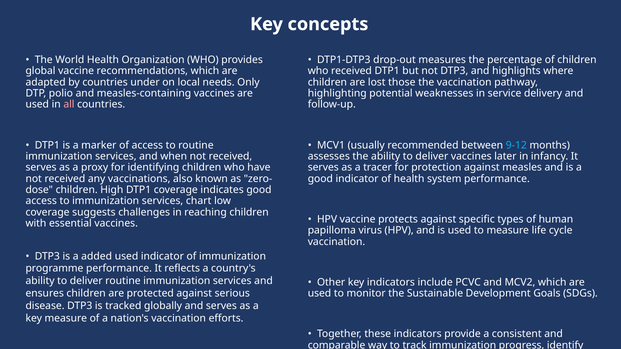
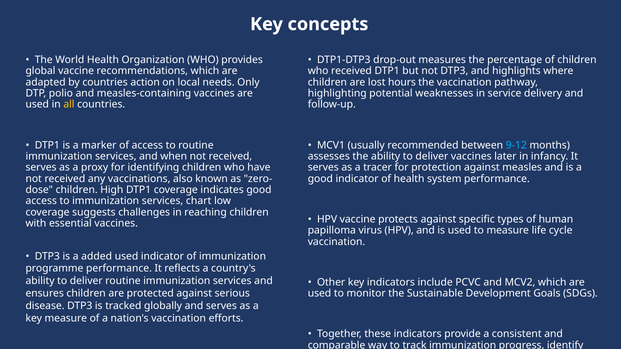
countries under: under -> action (145, 82)
lost those: those -> hours (402, 82)
all colour: pink -> yellow (69, 105)
